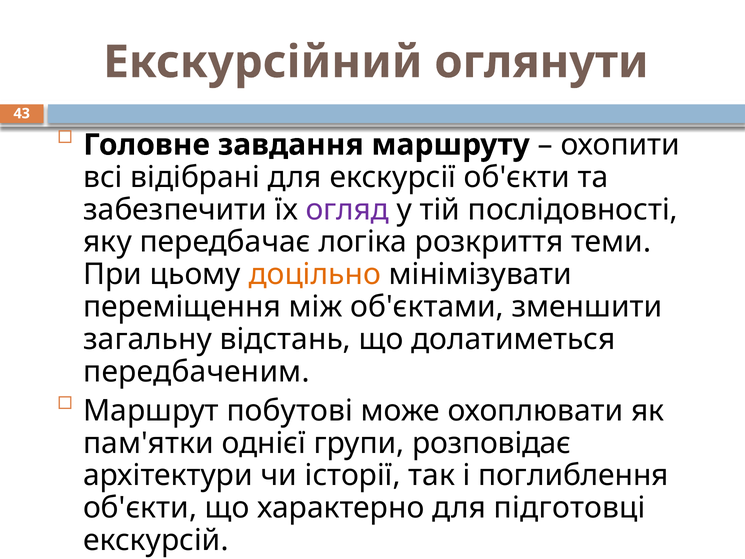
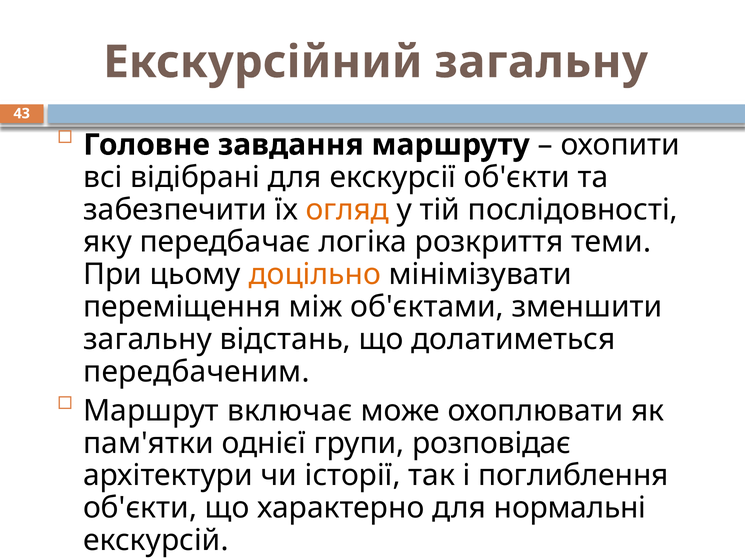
Екскурсійний оглянути: оглянути -> загальну (541, 62)
огляд colour: purple -> orange (347, 210)
побутові: побутові -> включає (290, 411)
підготовці: підготовці -> нормальні (570, 508)
